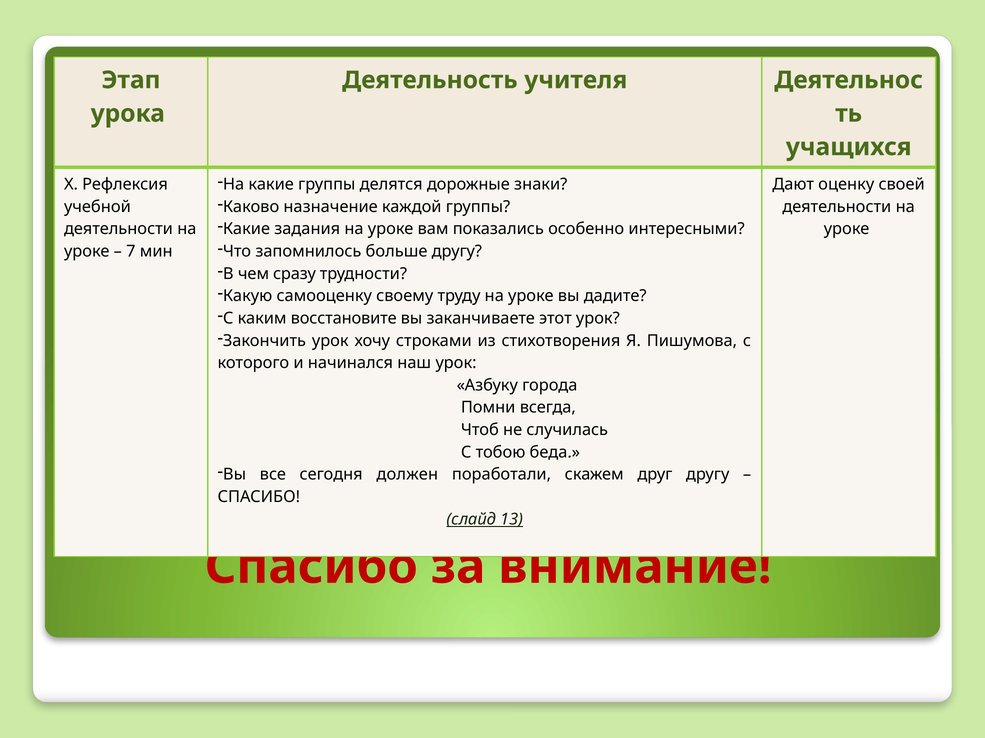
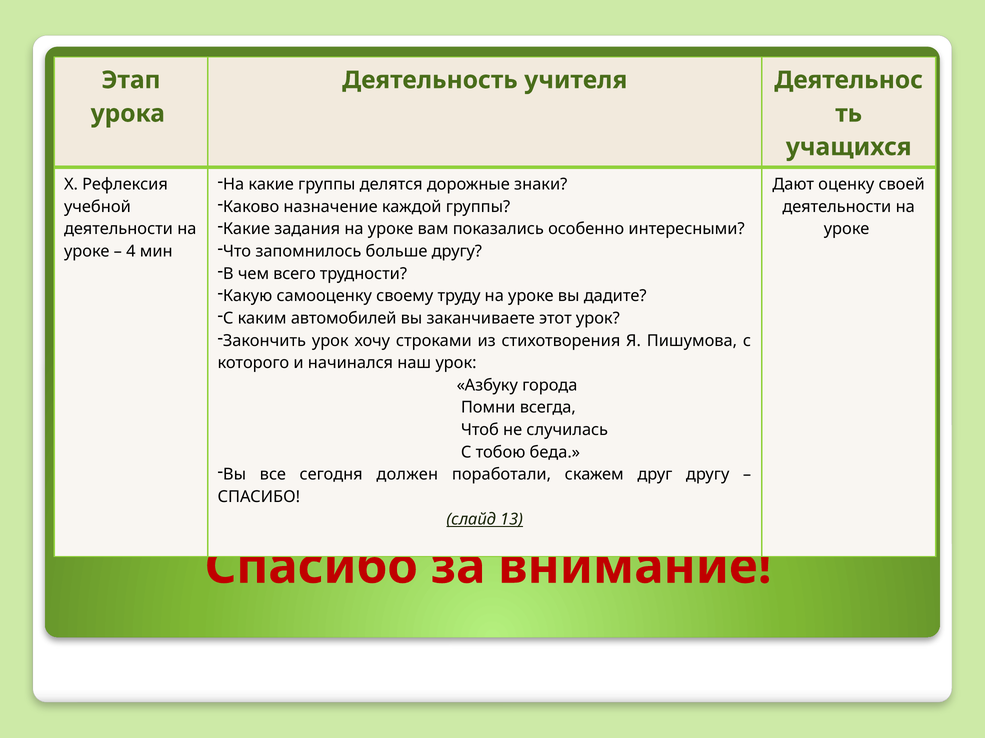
7: 7 -> 4 (131, 252)
сразу: сразу -> всего (295, 274)
восстановите: восстановите -> автомобилей (344, 319)
